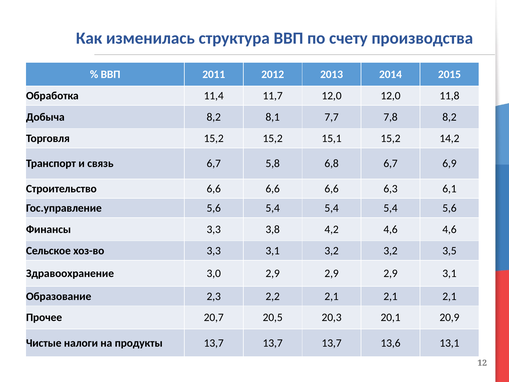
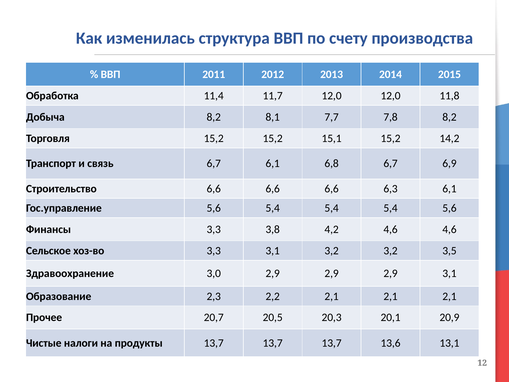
6,7 5,8: 5,8 -> 6,1 (273, 163)
